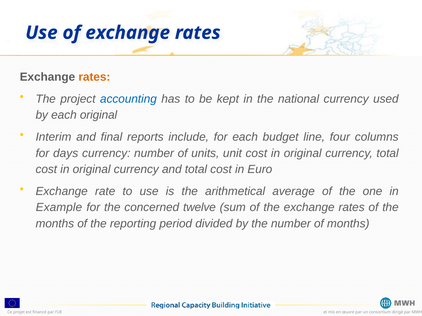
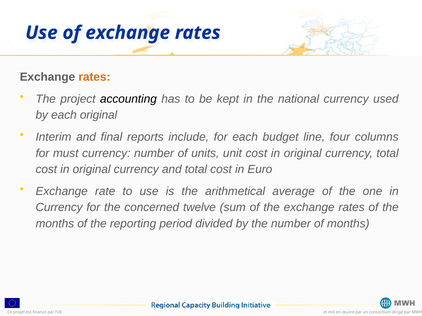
accounting colour: blue -> black (128, 99)
days: days -> must (66, 153)
Example: Example -> Currency (59, 208)
